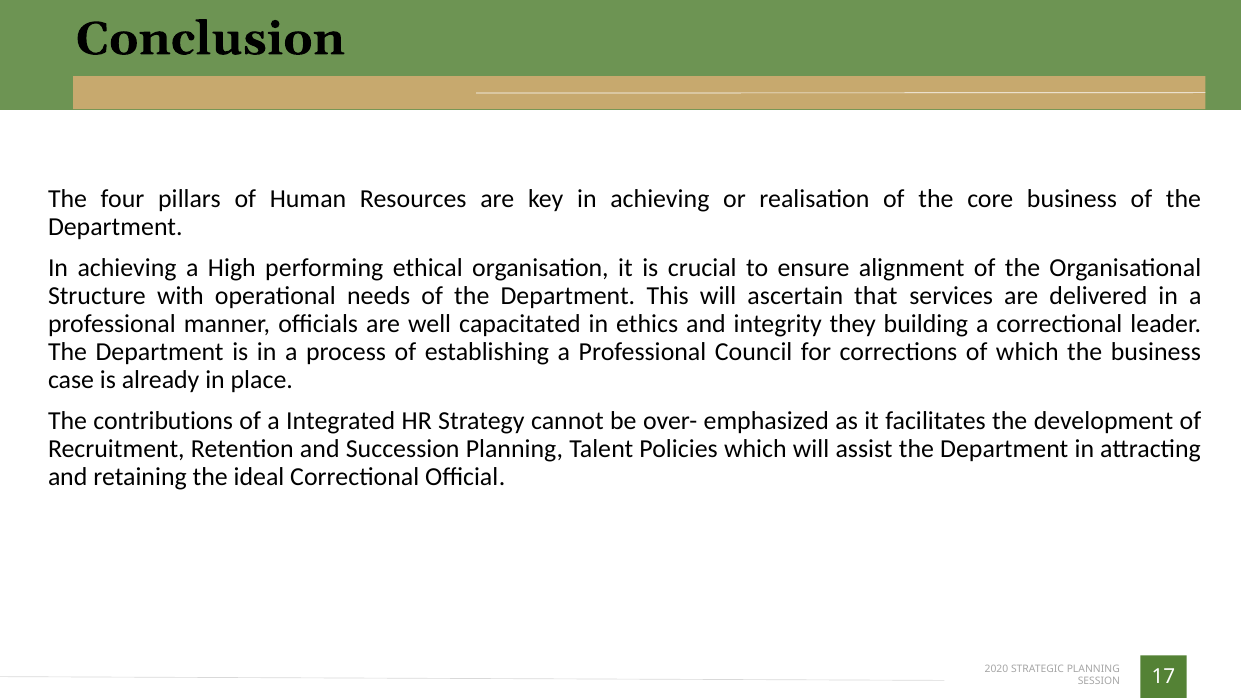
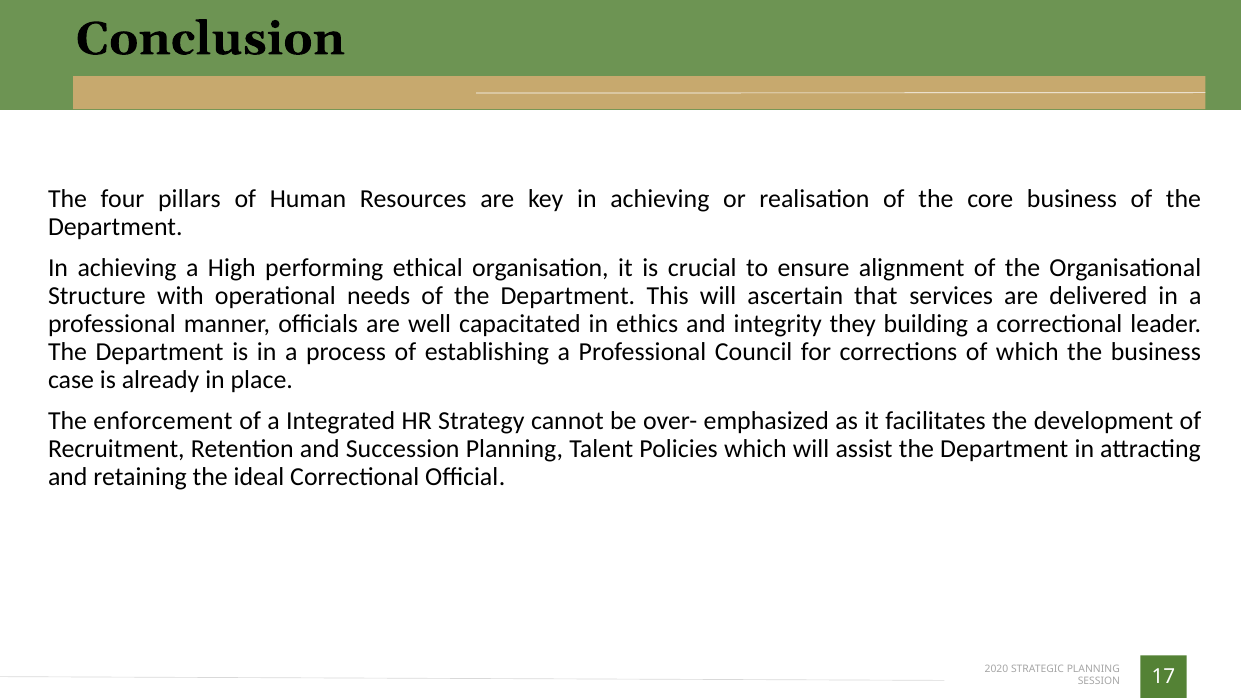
contributions: contributions -> enforcement (163, 421)
